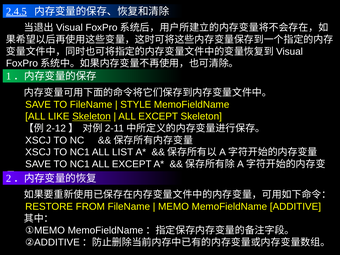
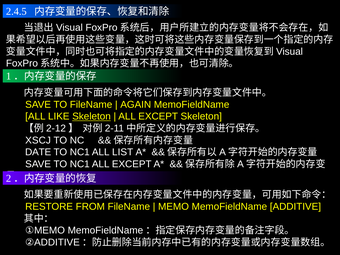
2.4.5 underline: present -> none (16, 11)
STYLE: STYLE -> AGAIN (136, 105)
XSCJ: XSCJ -> DATE (38, 152)
